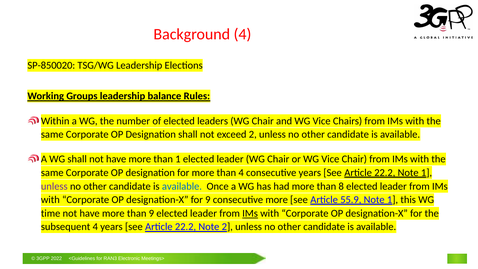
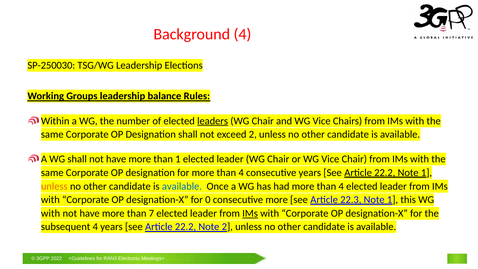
SP-850020: SP-850020 -> SP-250030 (51, 65)
leaders underline: none -> present (213, 121)
unless colour: purple -> orange (54, 186)
had more than 8: 8 -> 4 (341, 186)
for 9: 9 -> 0 (208, 200)
55.9: 55.9 -> 22.3 (351, 200)
time: time -> with (51, 213)
than 9: 9 -> 7 (151, 213)
